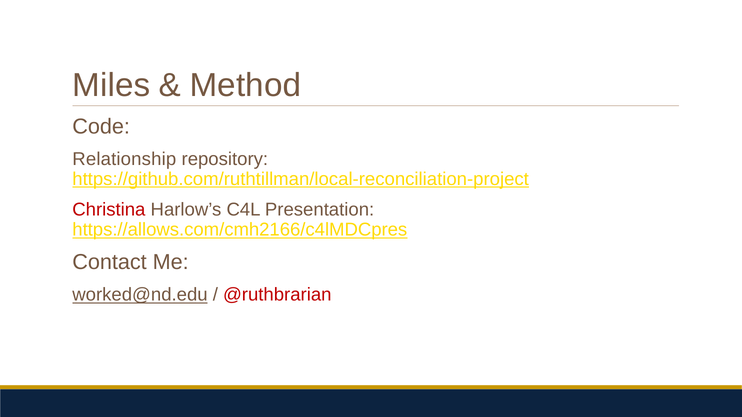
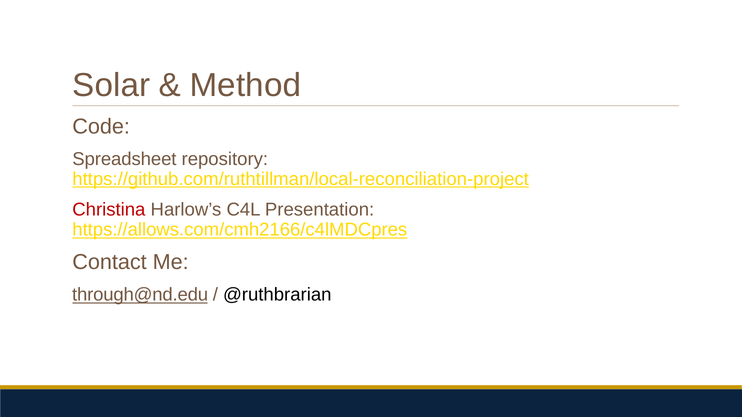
Miles: Miles -> Solar (111, 85)
Relationship: Relationship -> Spreadsheet (124, 159)
worked@nd.edu: worked@nd.edu -> through@nd.edu (140, 295)
@ruthbrarian colour: red -> black (277, 295)
